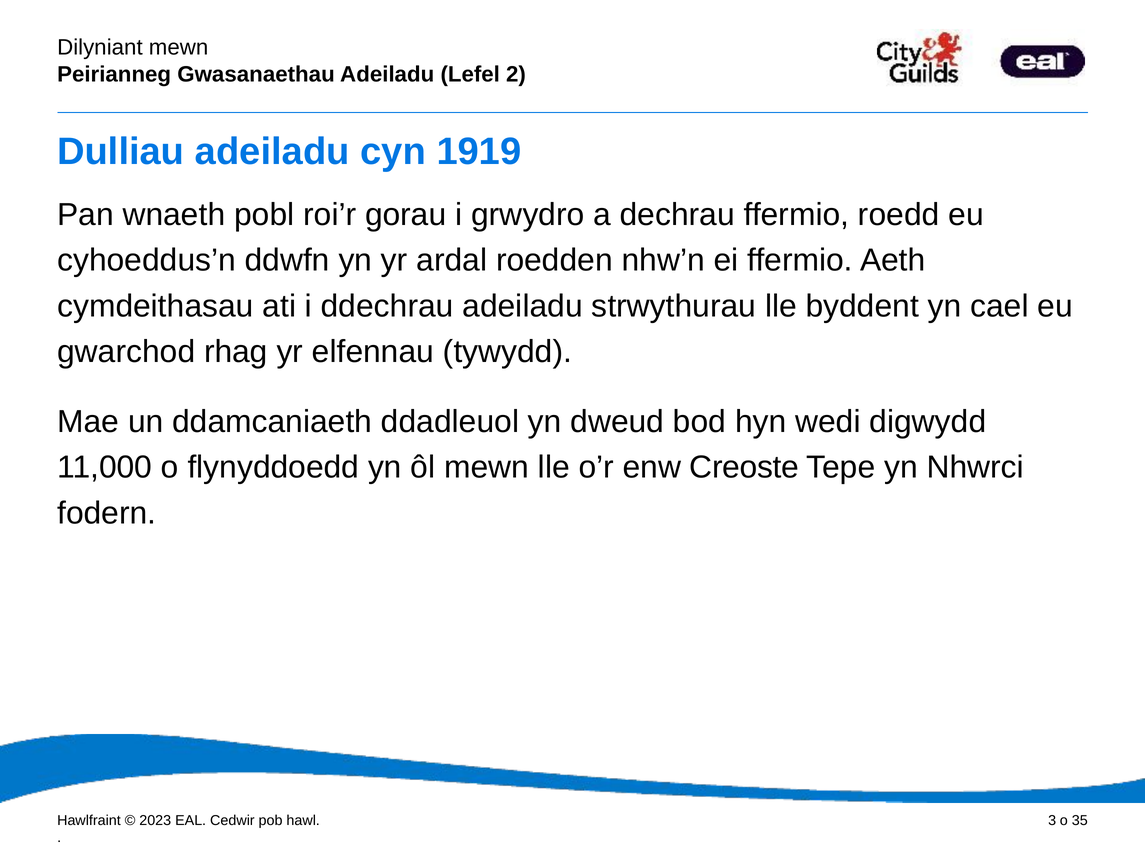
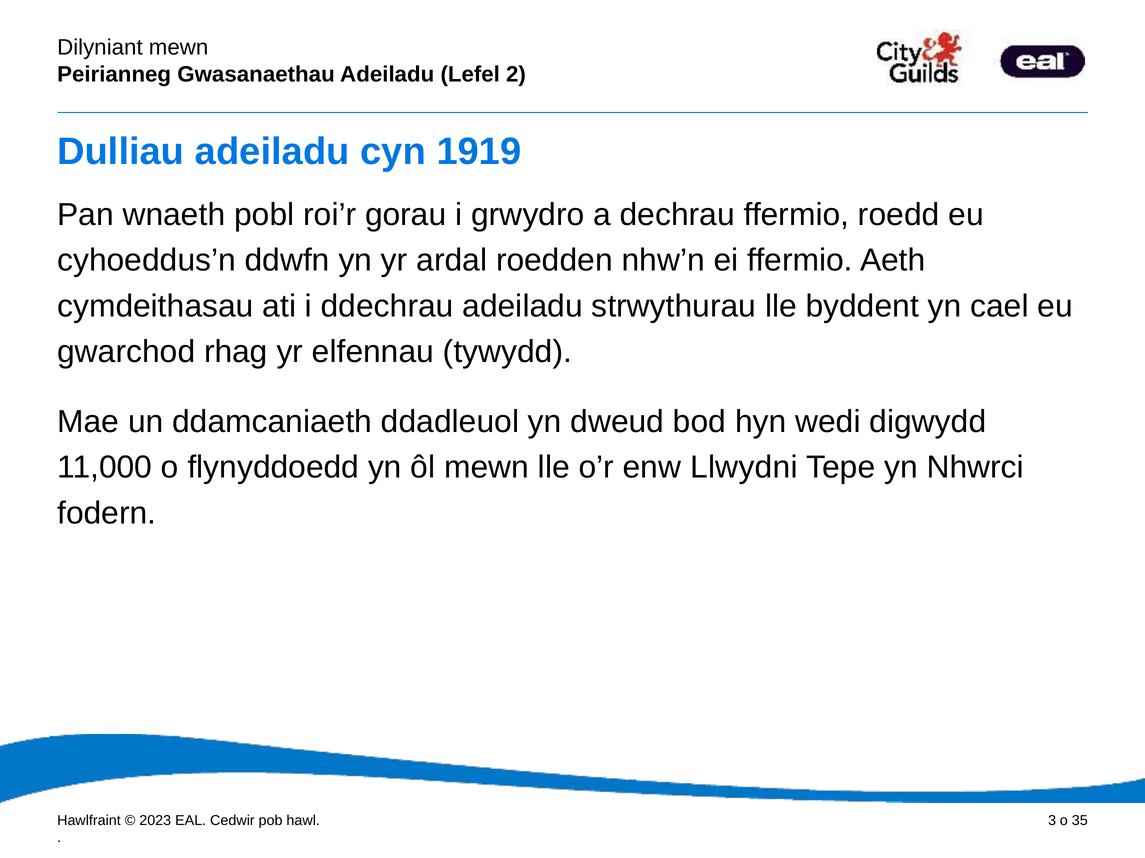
Creoste: Creoste -> Llwydni (744, 468)
